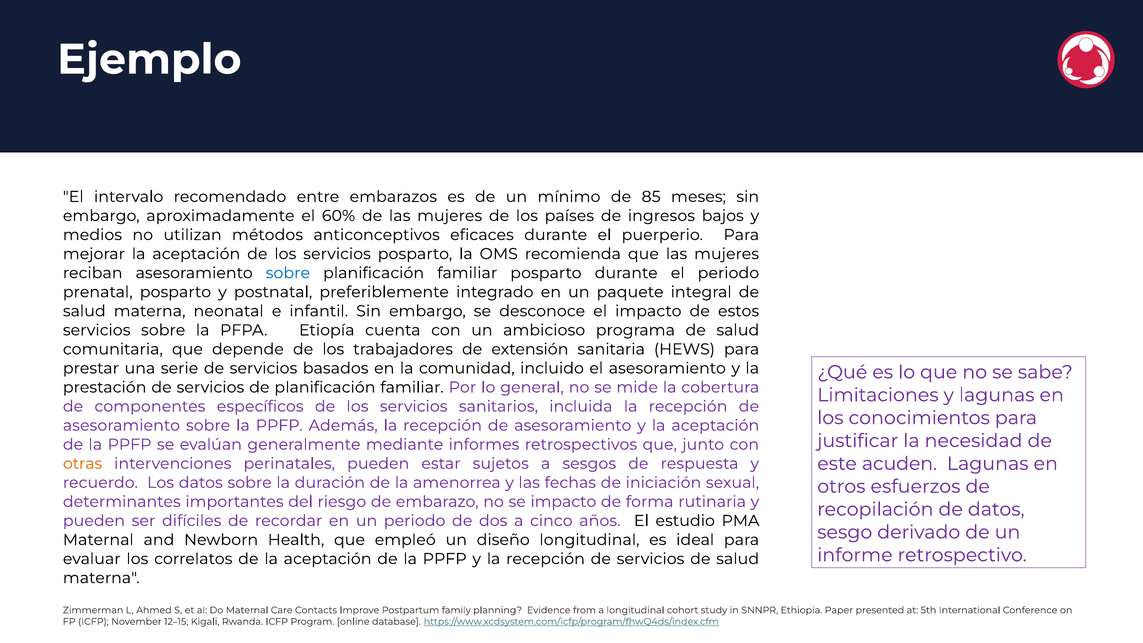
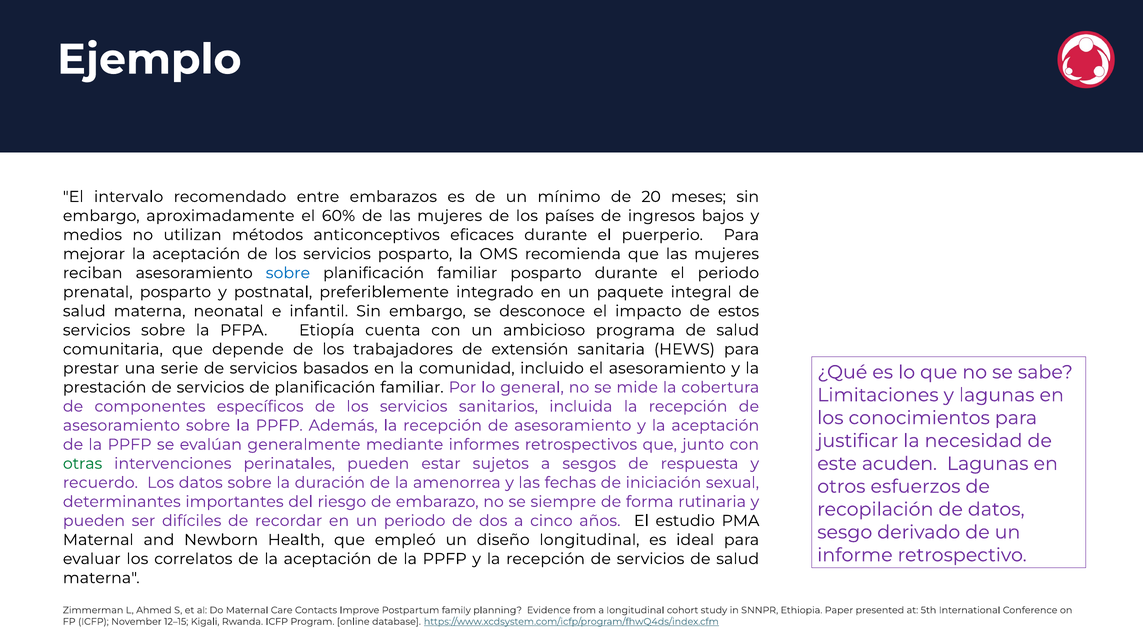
85: 85 -> 20 (651, 197)
otras colour: orange -> green (83, 464)
se impacto: impacto -> siempre (563, 502)
